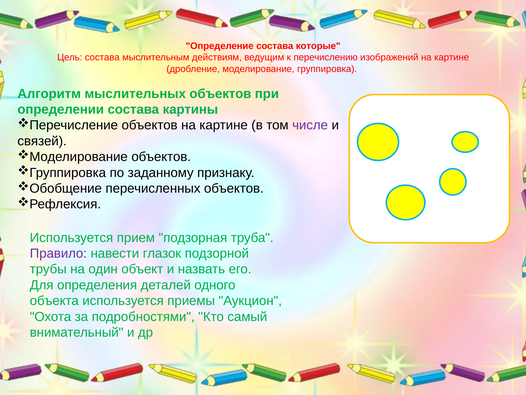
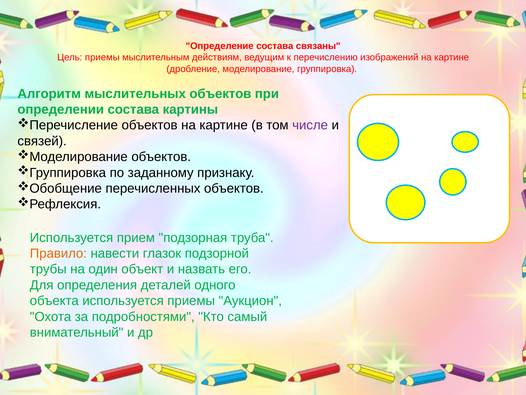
которые: которые -> связаны (318, 46)
Цель состава: состава -> приемы (102, 57)
Правило colour: purple -> orange (58, 253)
